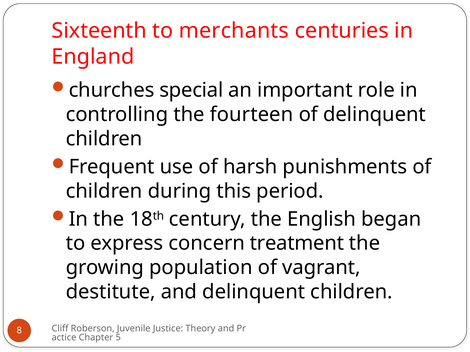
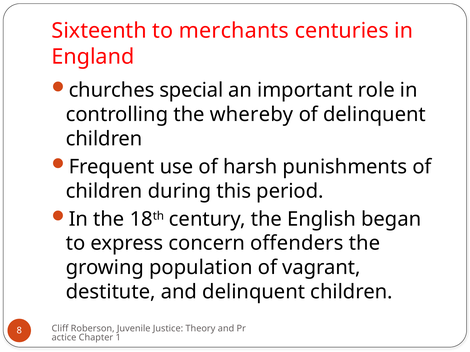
fourteen: fourteen -> whereby (252, 115)
treatment: treatment -> offenders (297, 244)
5: 5 -> 1 (118, 338)
